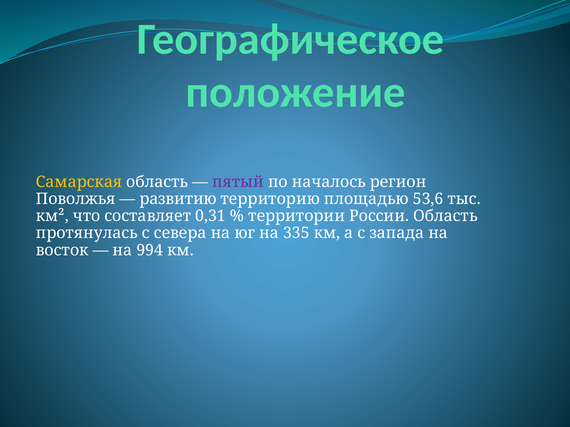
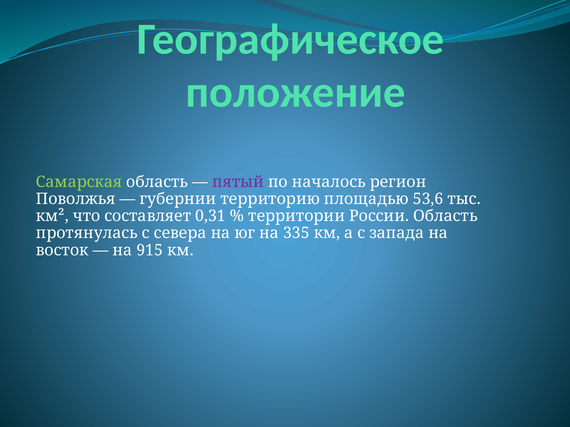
Самарская colour: yellow -> light green (79, 182)
развитию: развитию -> губернии (178, 199)
994: 994 -> 915 (150, 250)
